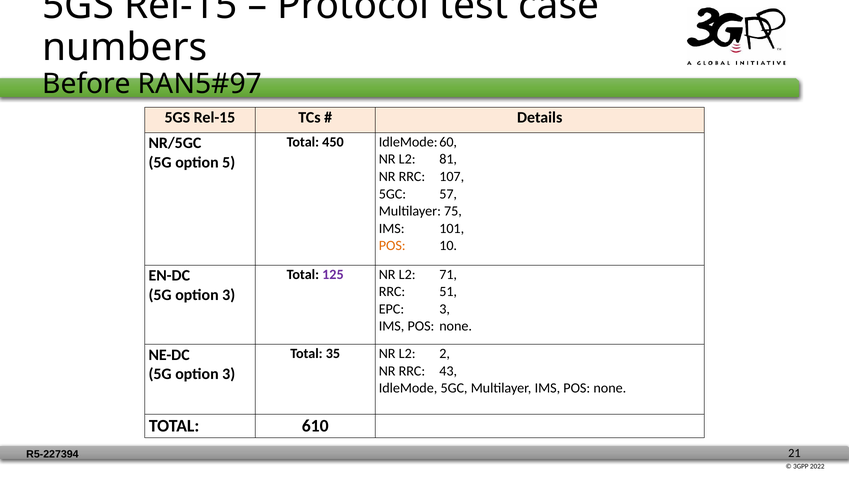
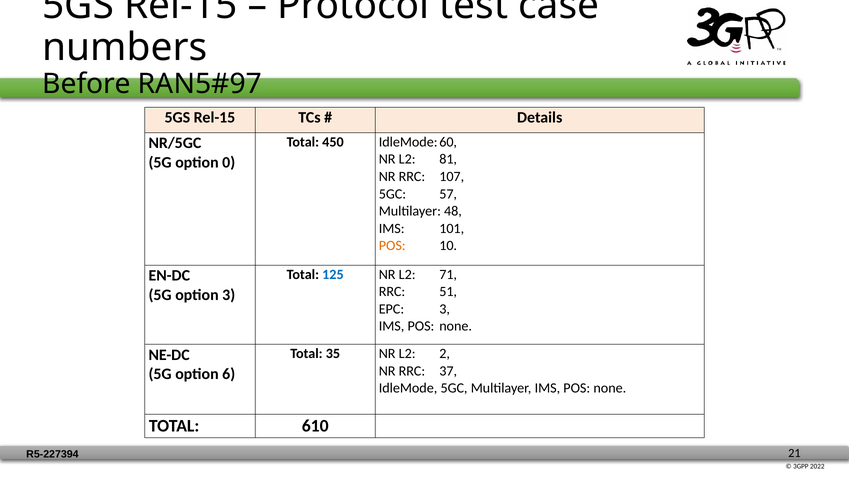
5: 5 -> 0 (229, 163)
75: 75 -> 48 (453, 211)
125 colour: purple -> blue (333, 275)
43: 43 -> 37 (448, 371)
3: 3 -> 6 (229, 375)
